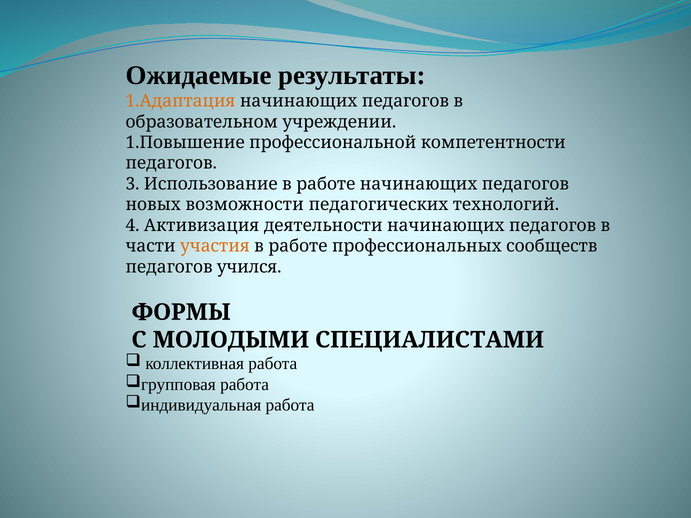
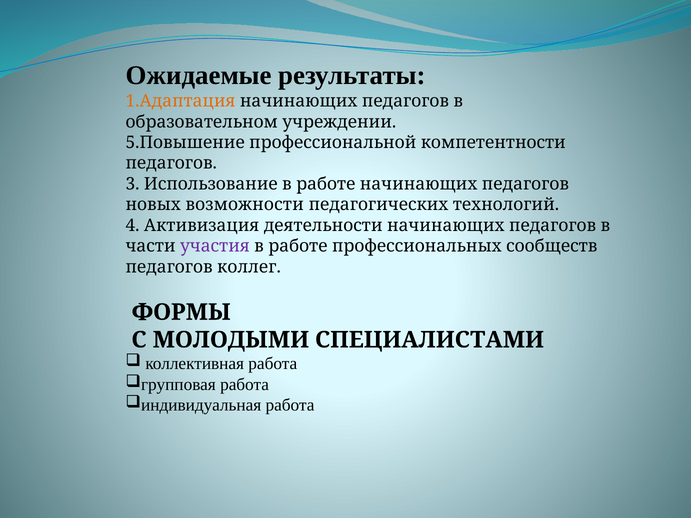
1.Повышение: 1.Повышение -> 5.Повышение (185, 143)
участия colour: orange -> purple (215, 246)
учился: учился -> коллег (249, 267)
